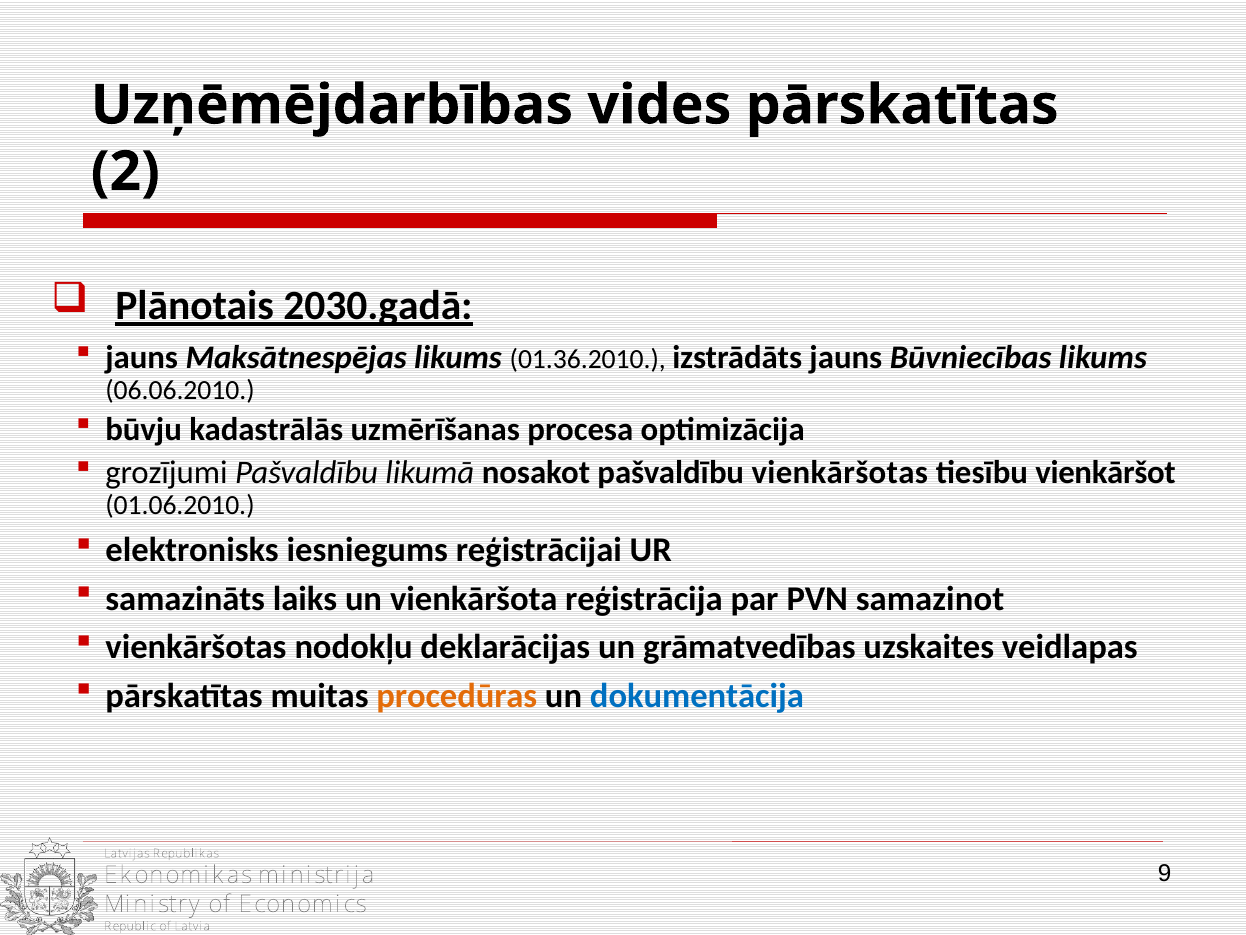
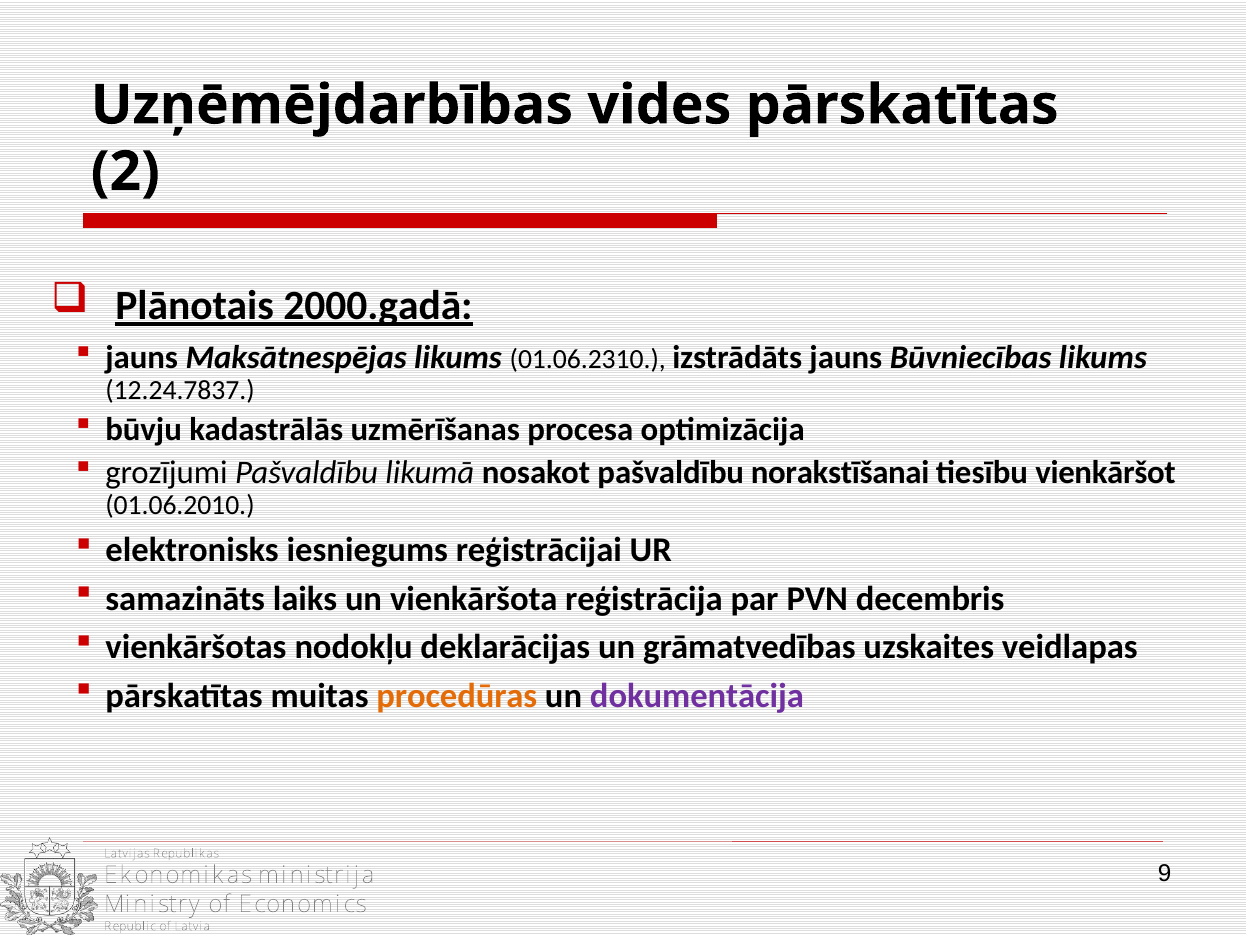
2030.gadā: 2030.gadā -> 2000.gadā (378, 306)
01.36.2010: 01.36.2010 -> 01.06.2310 (588, 359)
06.06.2010: 06.06.2010 -> 12.24.7837 (180, 390)
pašvaldību vienkāršotas: vienkāršotas -> norakstīšanai (840, 472)
samazinot: samazinot -> decembris (930, 599)
dokumentācija colour: blue -> purple (697, 695)
